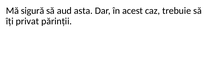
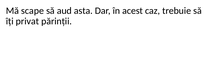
sigură: sigură -> scape (32, 11)
